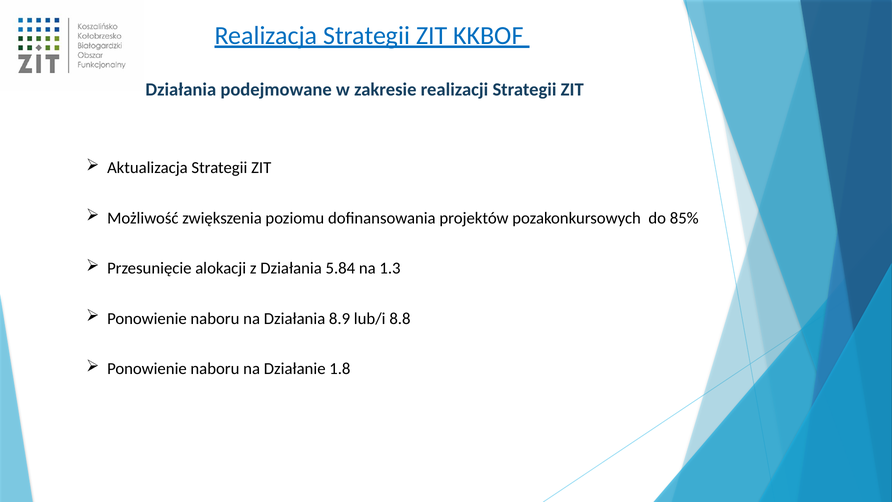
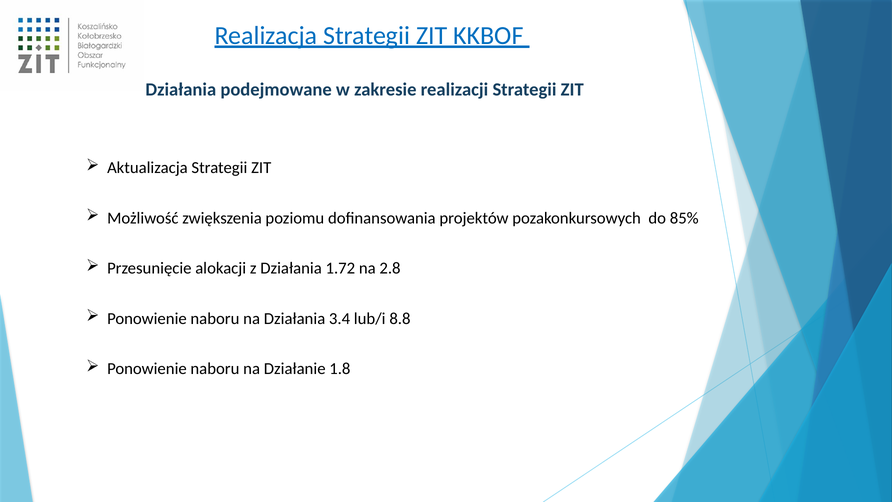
5.84: 5.84 -> 1.72 (340, 268)
1.3: 1.3 -> 2.8 (390, 268)
8.9: 8.9 -> 3.4 (340, 318)
